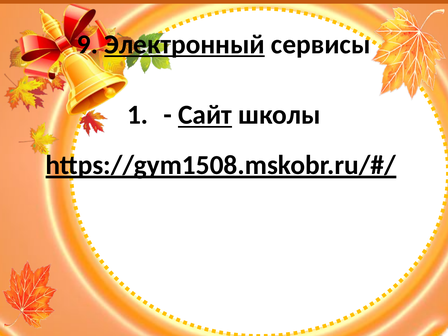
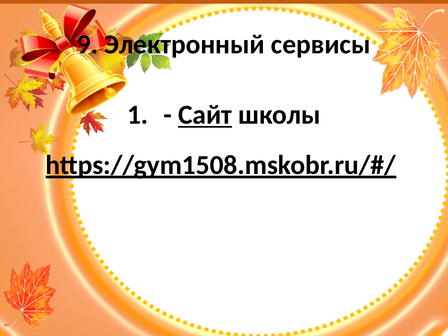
Электронный underline: present -> none (185, 44)
